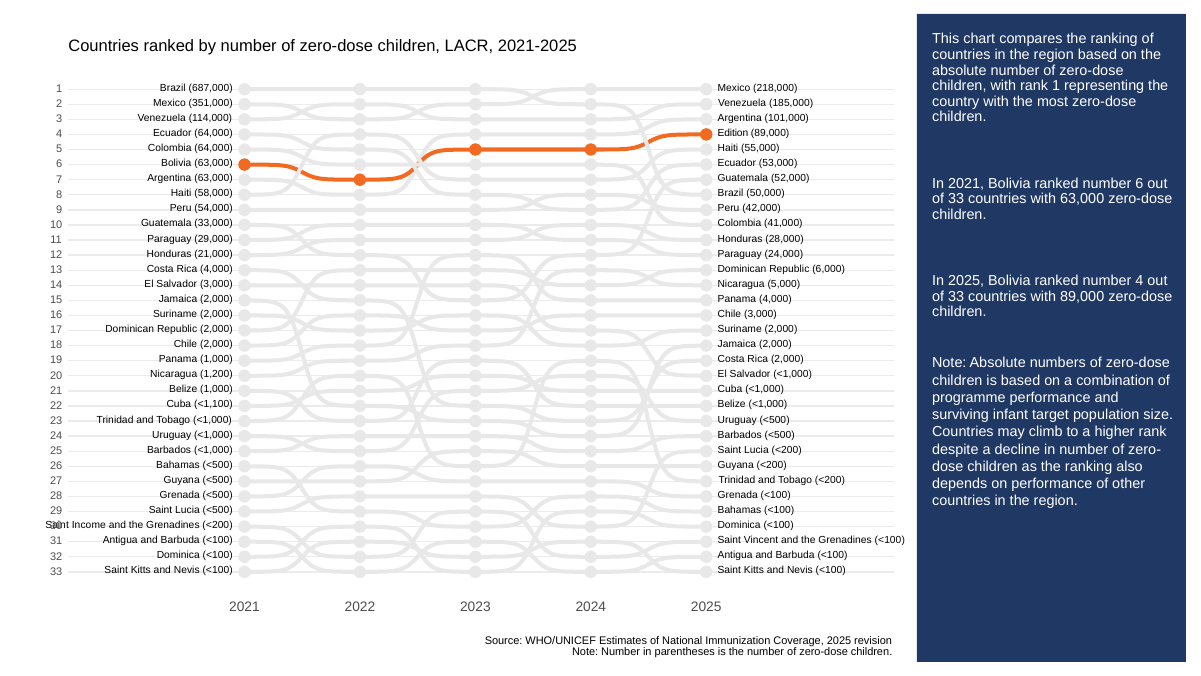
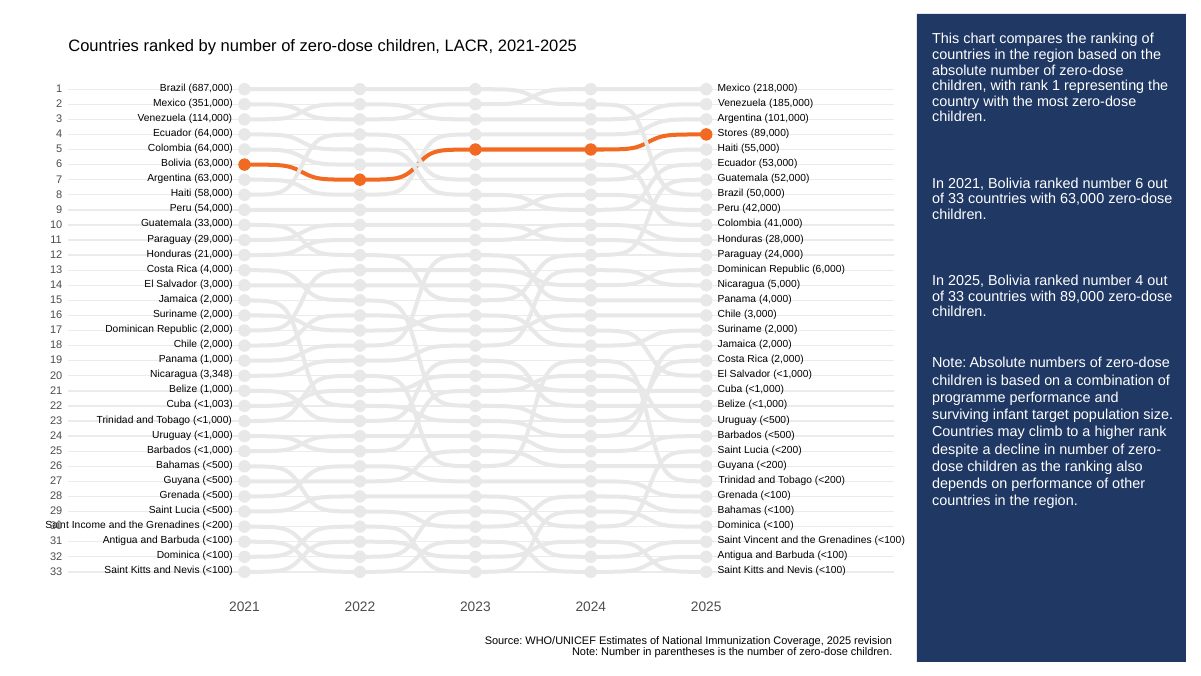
Edition: Edition -> Stores (733, 133)
1,200: 1,200 -> 3,348 (216, 374)
<1,100: <1,100 -> <1,003 (213, 404)
